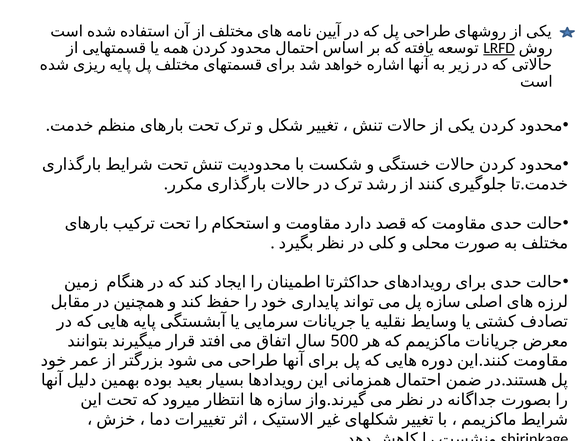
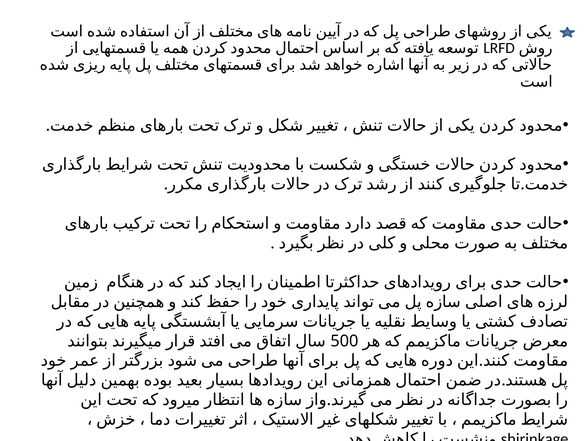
LRFD underline: present -> none (499, 48)
